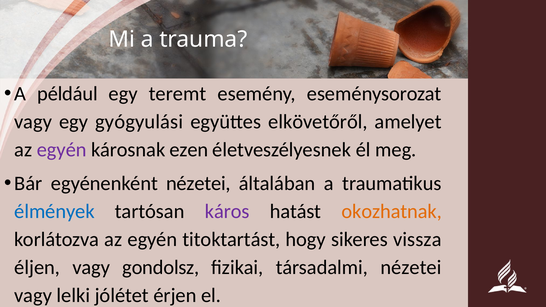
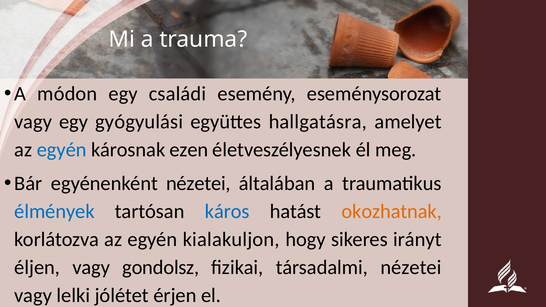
például: például -> módon (67, 94)
teremt: teremt -> családi (177, 94)
elkövetőről: elkövetőről -> hallgatásra (318, 122)
egyén colour: purple -> blue (62, 150)
káros colour: purple -> blue (227, 211)
titoktartást: titoktartást -> kialakuljon (231, 239)
vissza: vissza -> irányt (417, 239)
